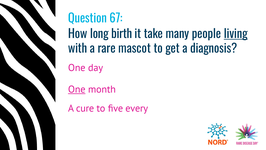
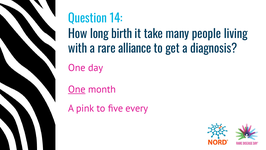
67: 67 -> 14 (116, 18)
living underline: present -> none (236, 34)
mascot: mascot -> alliance (135, 49)
cure: cure -> pink (85, 108)
